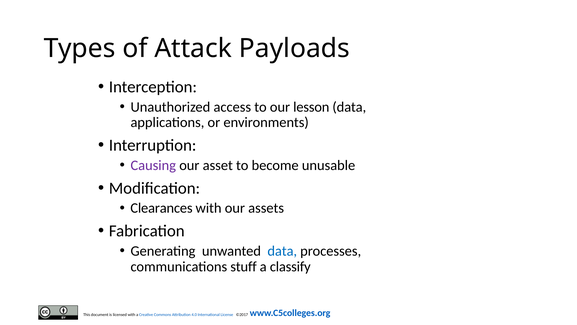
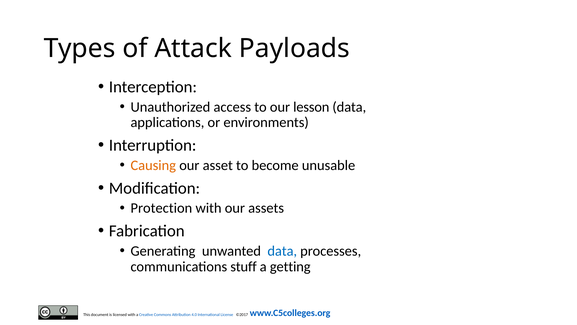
Causing colour: purple -> orange (153, 165)
Clearances: Clearances -> Protection (161, 208)
classify: classify -> getting (290, 266)
